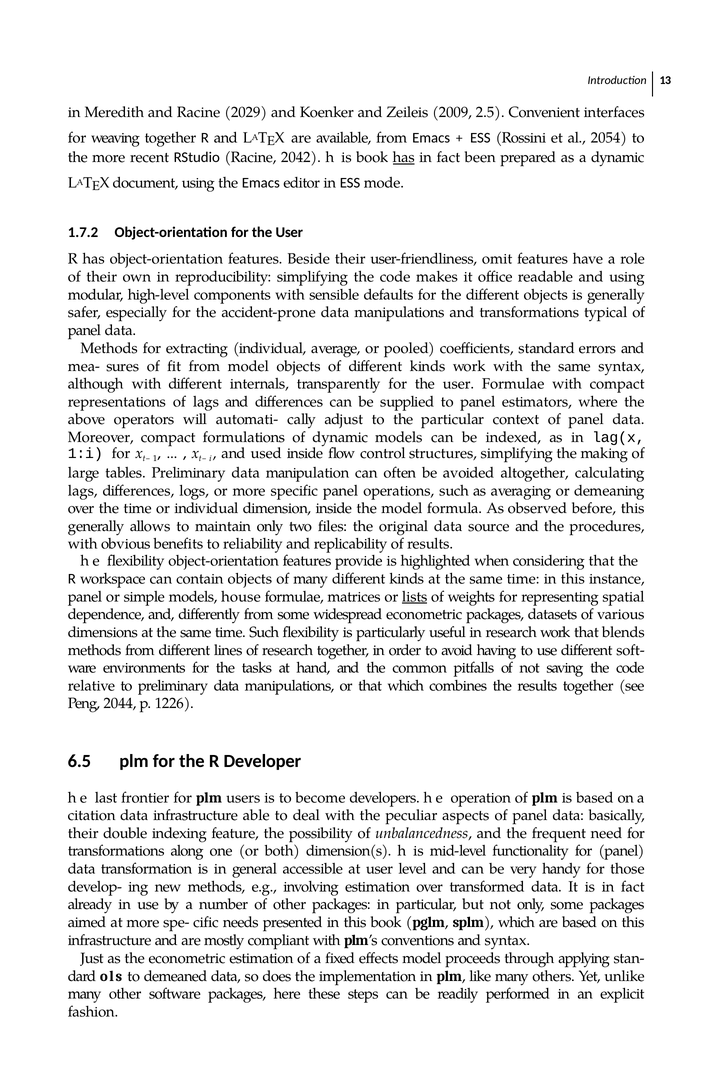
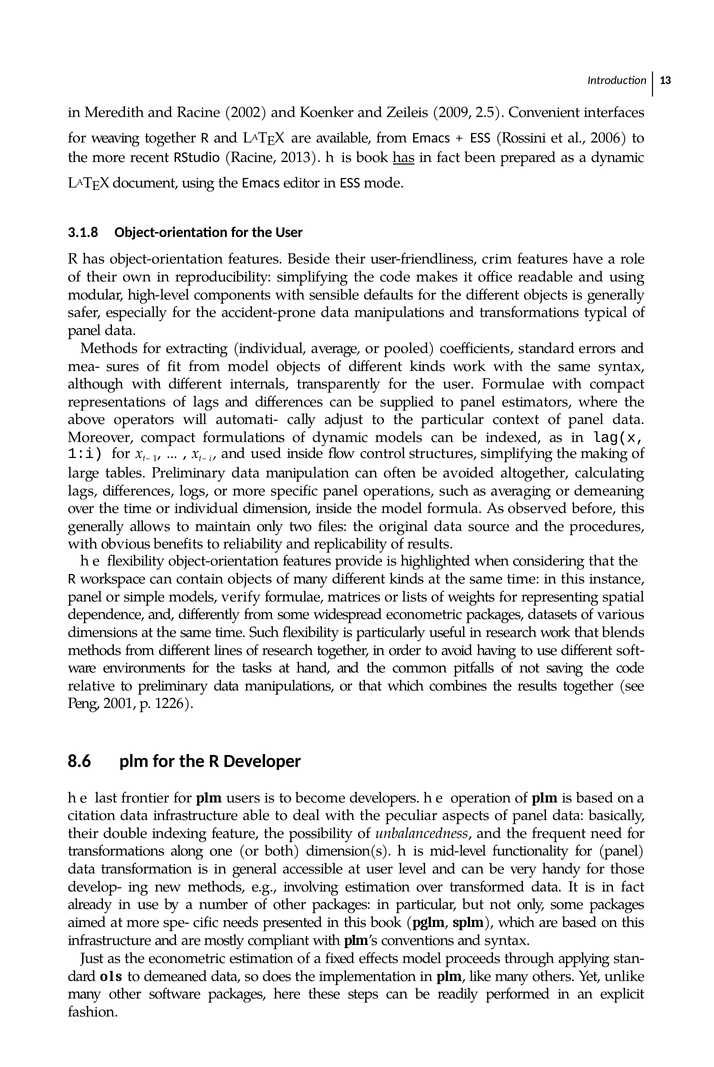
2029: 2029 -> 2002 (246, 113)
2054: 2054 -> 2006 (609, 138)
2042: 2042 -> 2013 (301, 158)
1.7.2: 1.7.2 -> 3.1.8 (83, 232)
omit: omit -> crim (497, 259)
house: house -> verify (241, 596)
lists underline: present -> none (415, 596)
2044: 2044 -> 2001 (120, 703)
6.5: 6.5 -> 8.6 (79, 761)
